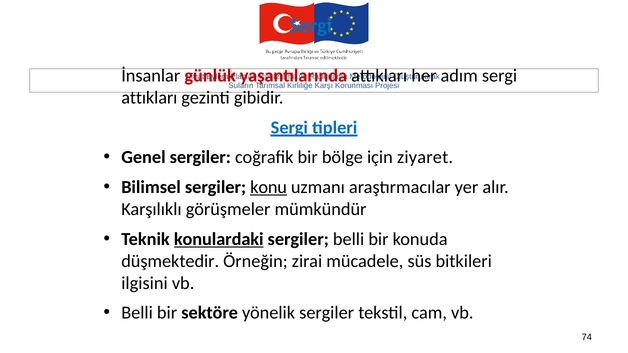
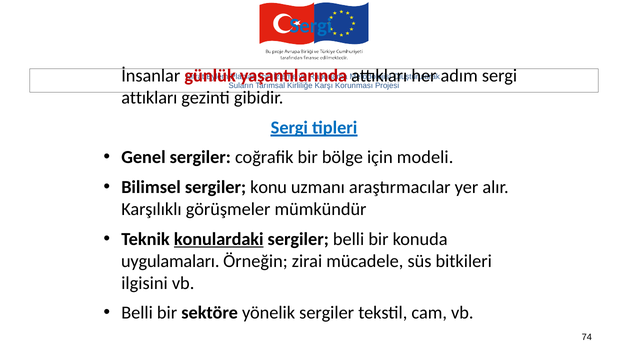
ziyaret: ziyaret -> modeli (425, 158)
konu underline: present -> none (269, 187)
düşmektedir: düşmektedir -> uygulamaları (170, 261)
